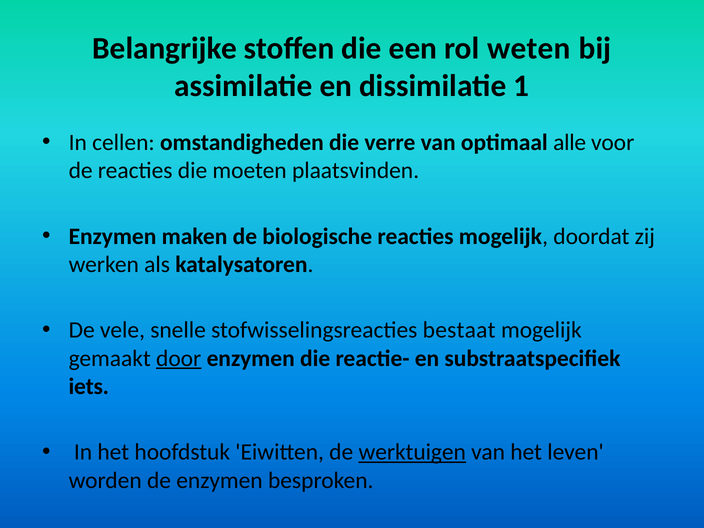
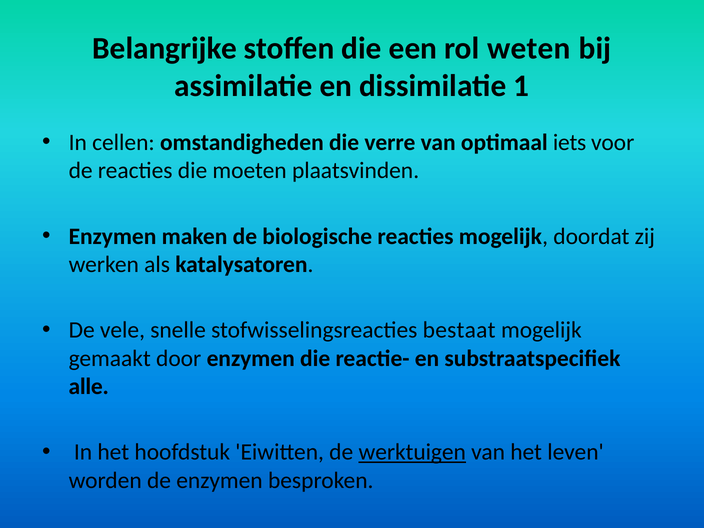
alle: alle -> iets (570, 142)
door underline: present -> none (179, 358)
iets: iets -> alle (89, 386)
